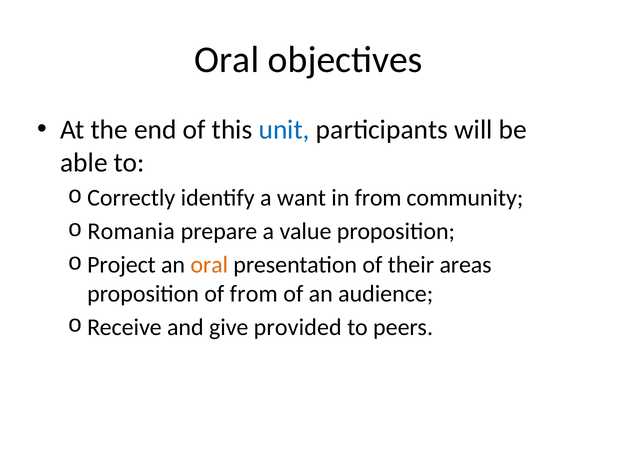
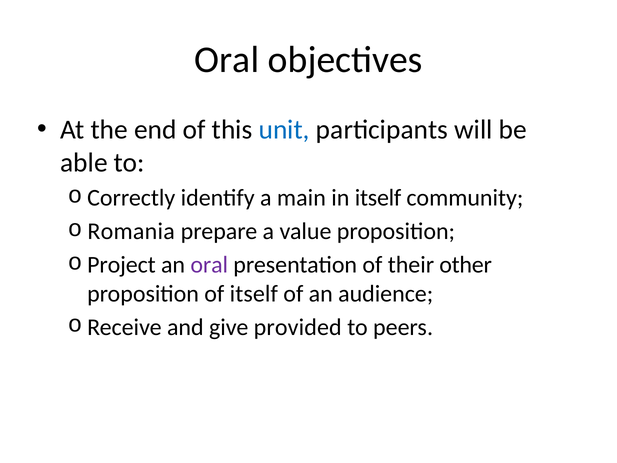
want: want -> main (301, 198)
in from: from -> itself (378, 198)
oral colour: orange -> purple (209, 265)
areas: areas -> other (466, 265)
of from: from -> itself (254, 294)
